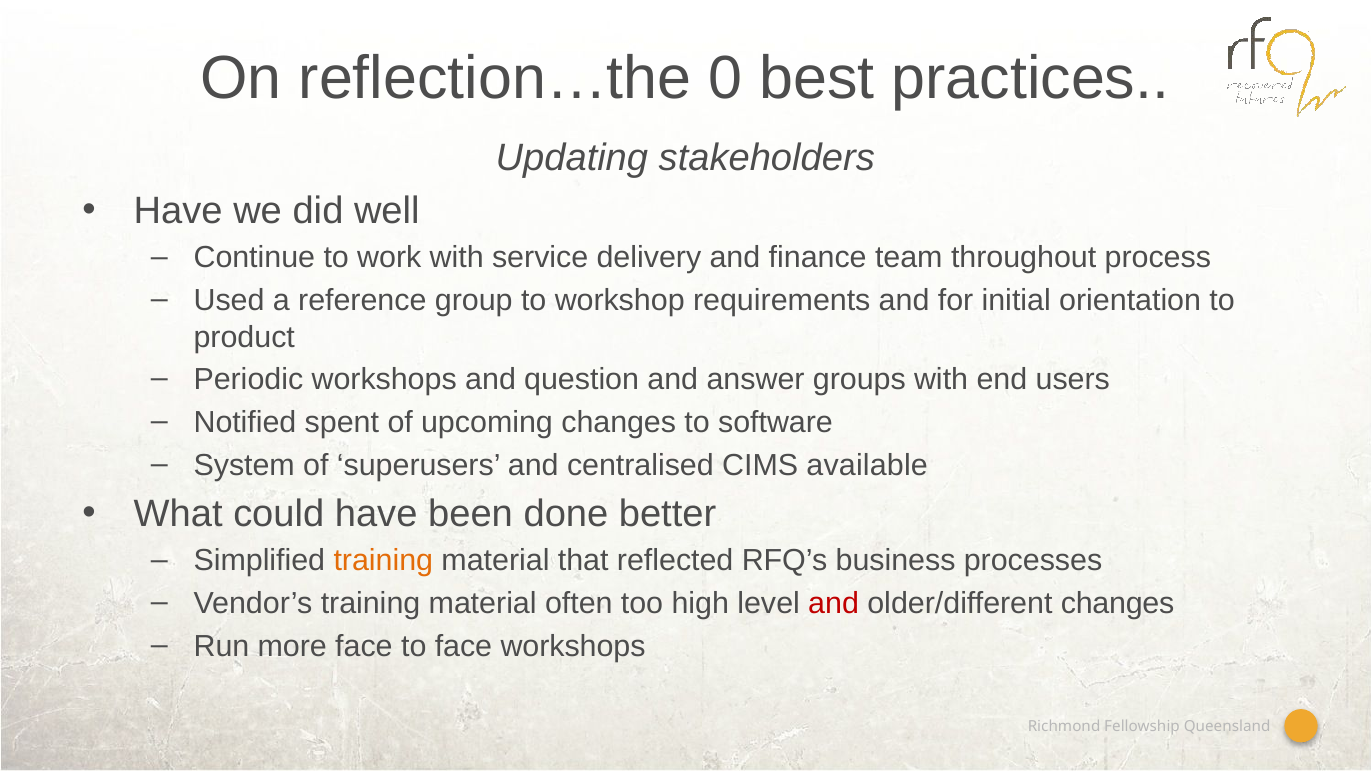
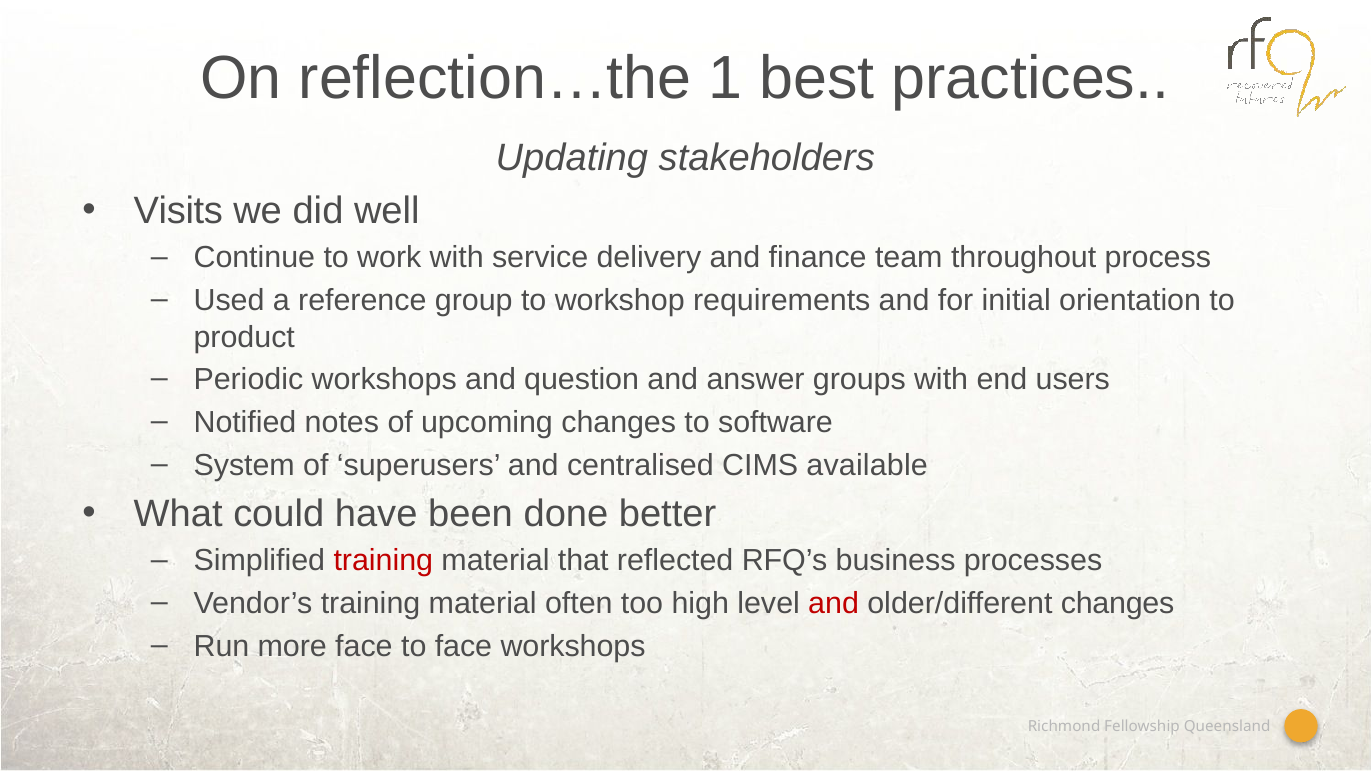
0: 0 -> 1 (726, 79)
Have: Have -> Visits (178, 211)
spent: spent -> notes (342, 422)
training colour: orange -> red (383, 561)
